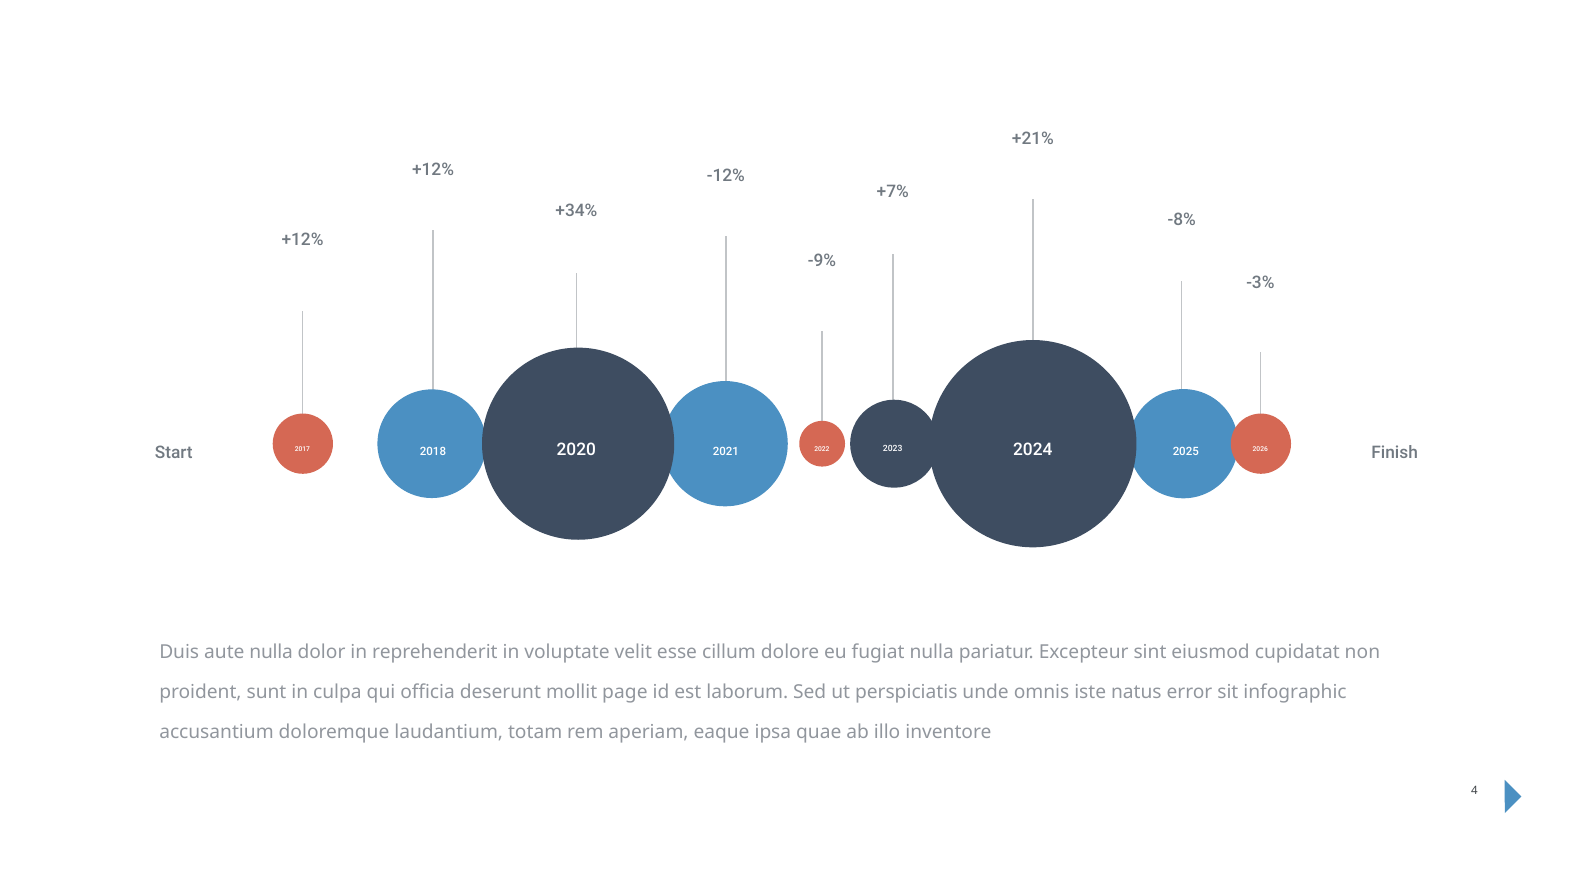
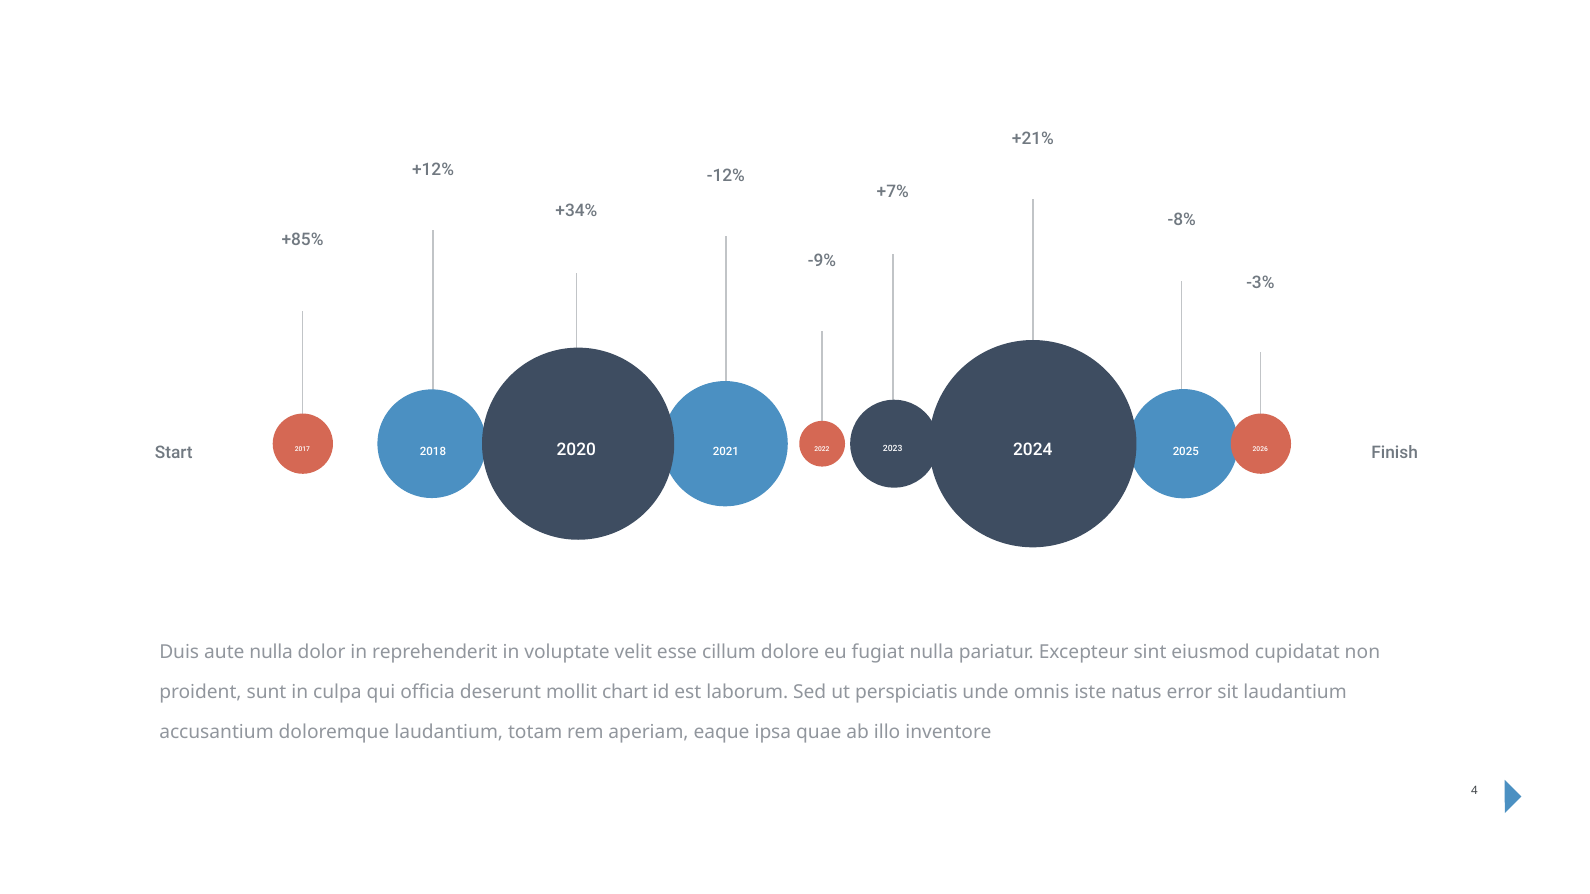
+12%: +12% -> +85% (303, 240)
page: page -> chart (625, 693)
sit infographic: infographic -> laudantium (1295, 693)
